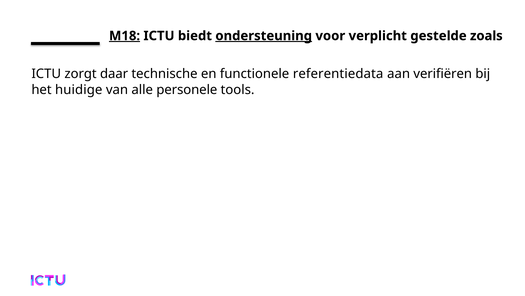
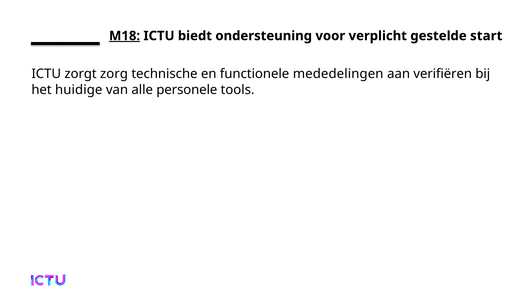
ondersteuning underline: present -> none (264, 36)
zoals: zoals -> start (486, 36)
daar: daar -> zorg (114, 74)
referentiedata: referentiedata -> mededelingen (338, 74)
